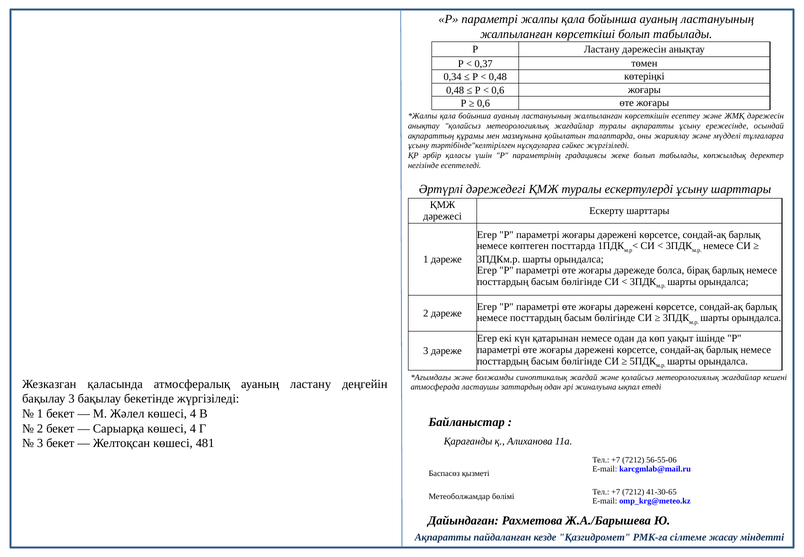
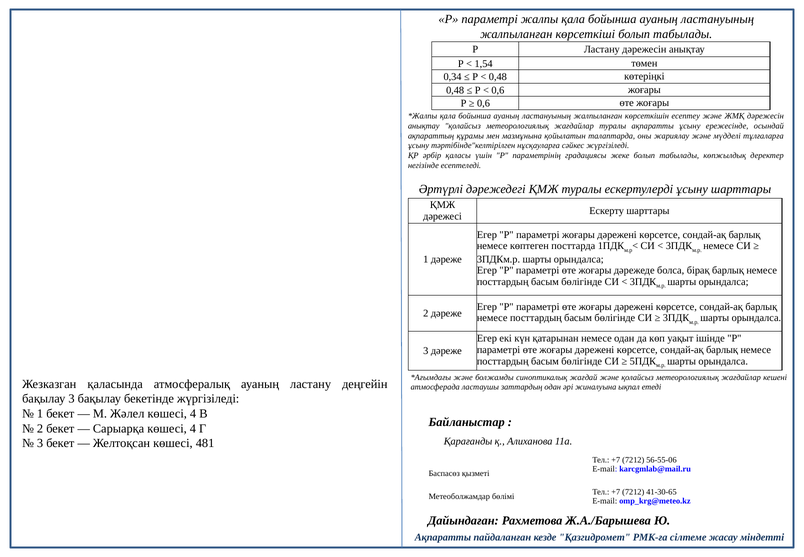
0,37: 0,37 -> 1,54 (484, 64)
